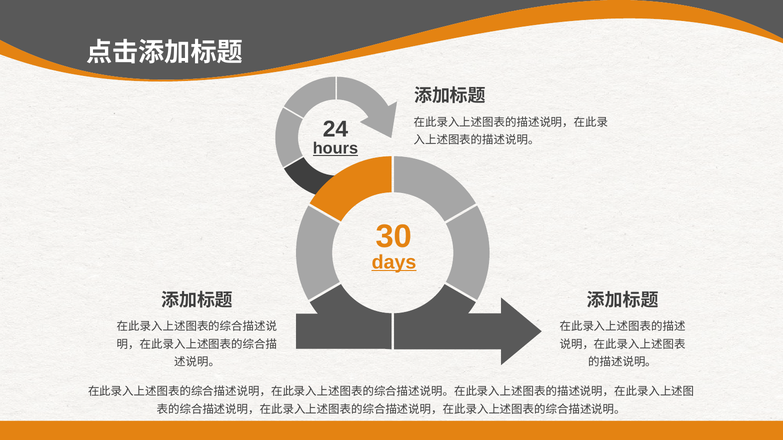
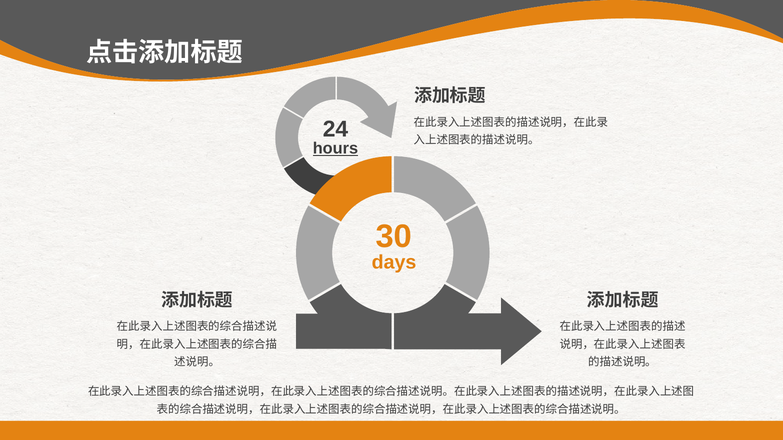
days underline: present -> none (394, 262)
